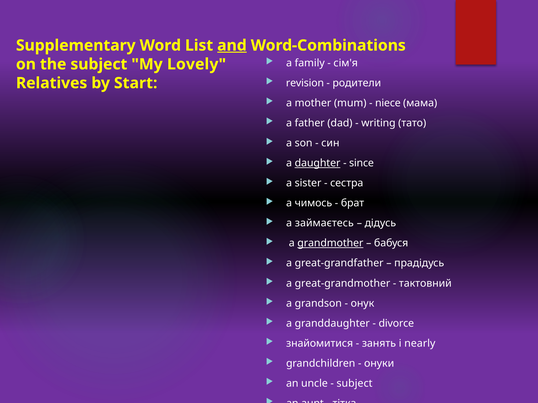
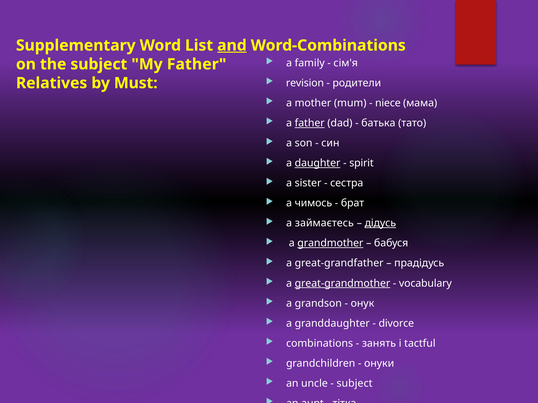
My Lovely: Lovely -> Father (197, 64)
Start: Start -> Must (136, 83)
father underline: none -> present (310, 123)
writing: writing -> батька (378, 123)
since: since -> spirit (361, 163)
дідусь underline: none -> present (380, 223)
great-grandmother underline: none -> present (342, 284)
тактовний: тактовний -> vocabulary (425, 284)
знайомитися: знайомитися -> combinations (320, 344)
nearly: nearly -> tactful (420, 344)
